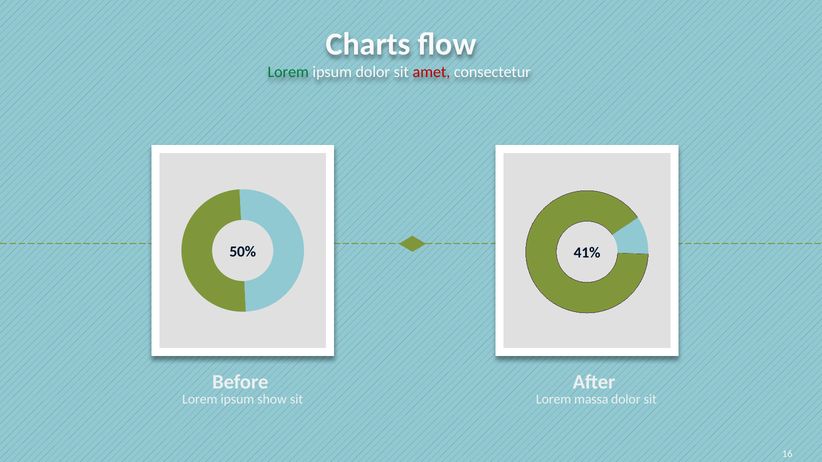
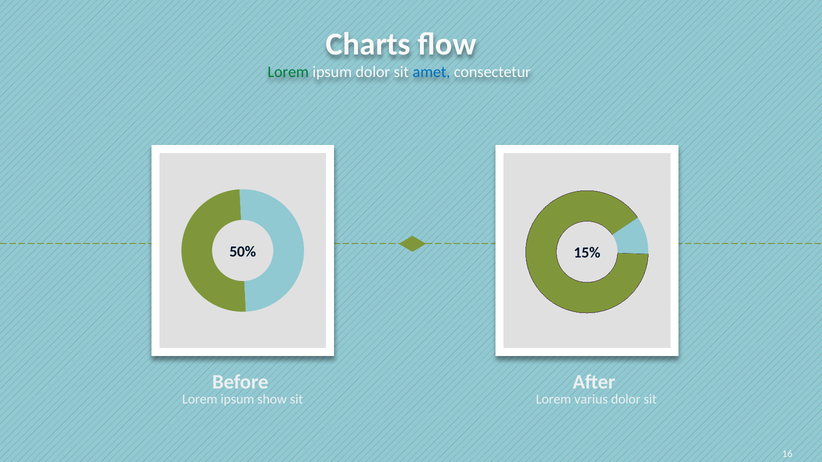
amet colour: red -> blue (431, 72)
41%: 41% -> 15% (587, 253)
massa: massa -> varius (591, 400)
